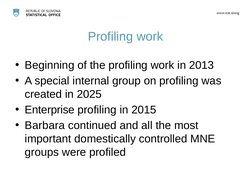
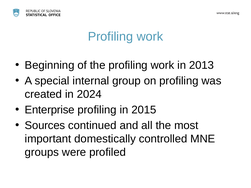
2025: 2025 -> 2024 (89, 94)
Barbara: Barbara -> Sources (45, 126)
